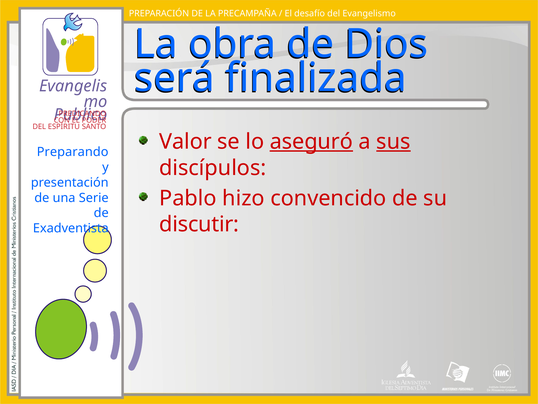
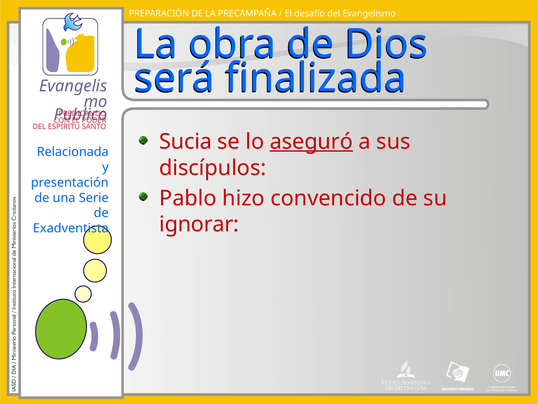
Valor: Valor -> Sucia (186, 142)
sus underline: present -> none (393, 142)
Preparando: Preparando -> Relacionada (73, 152)
discutir: discutir -> ignorar (199, 224)
